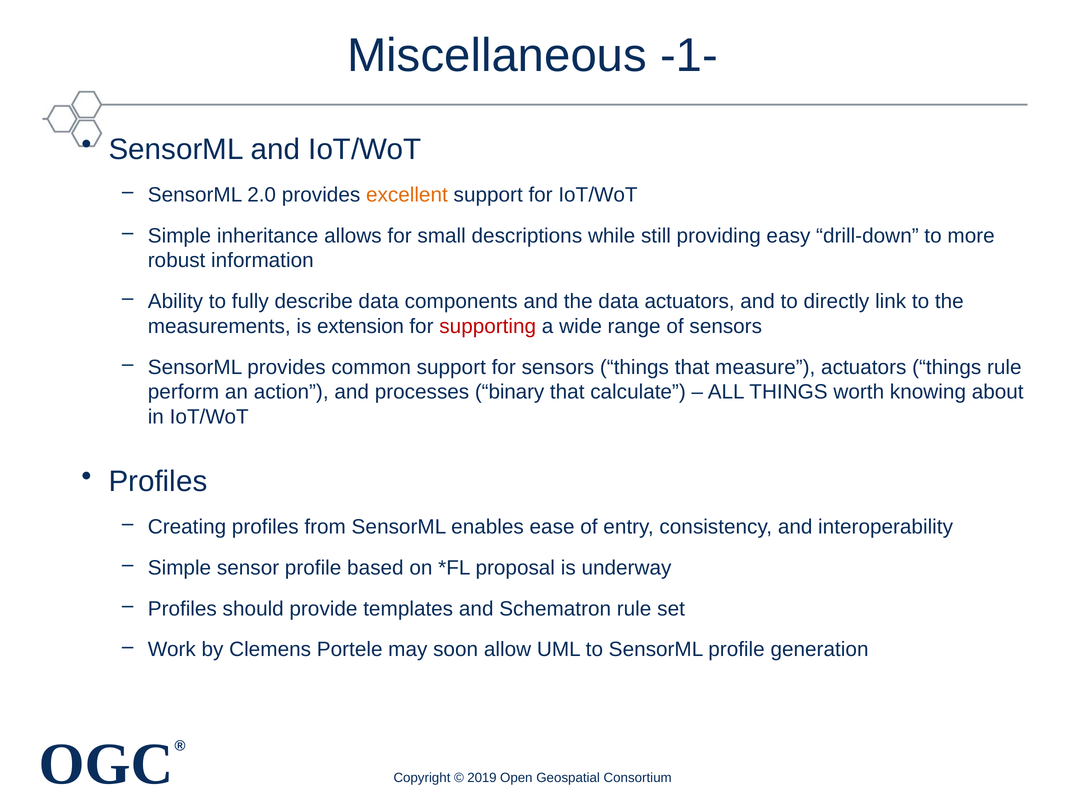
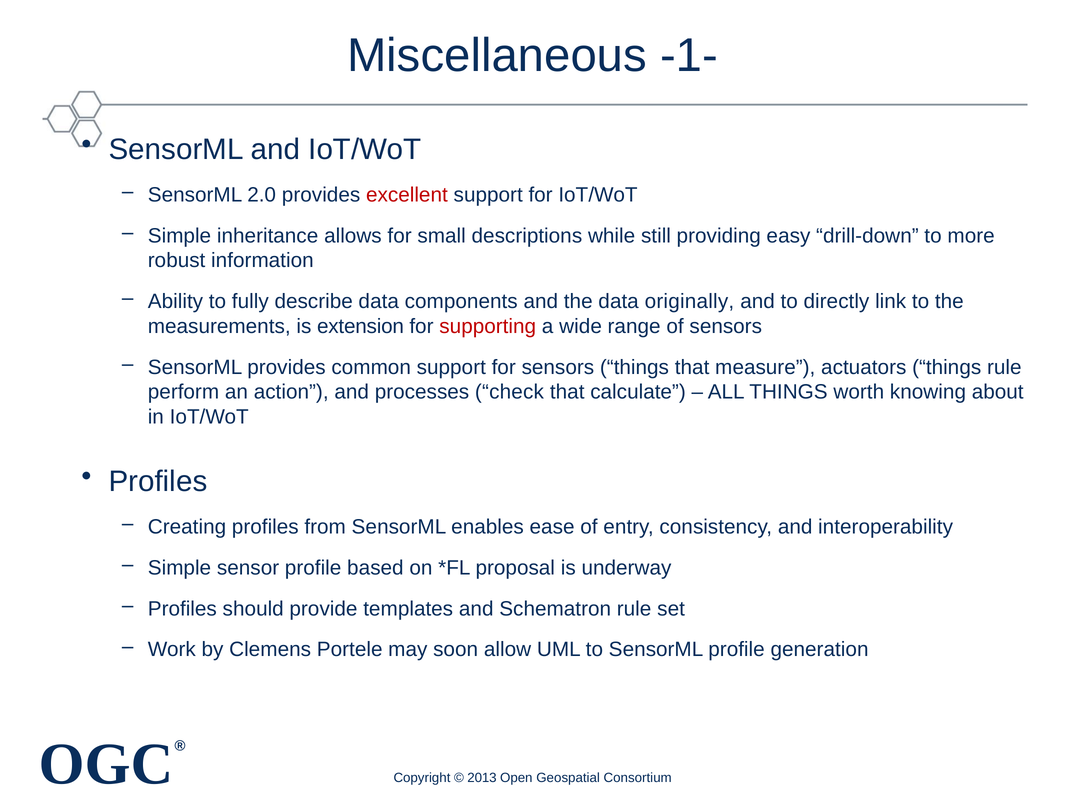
excellent colour: orange -> red (407, 195)
data actuators: actuators -> originally (689, 301)
binary: binary -> check (509, 392)
2019: 2019 -> 2013 (482, 777)
